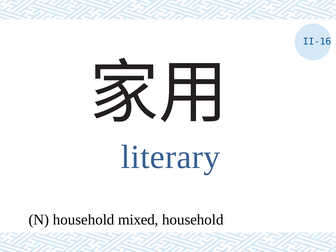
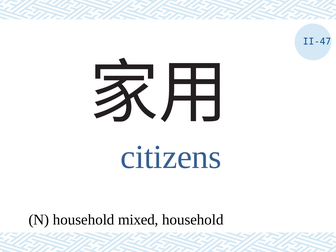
II-16: II-16 -> II-47 (317, 41)
literary: literary -> citizens (171, 157)
